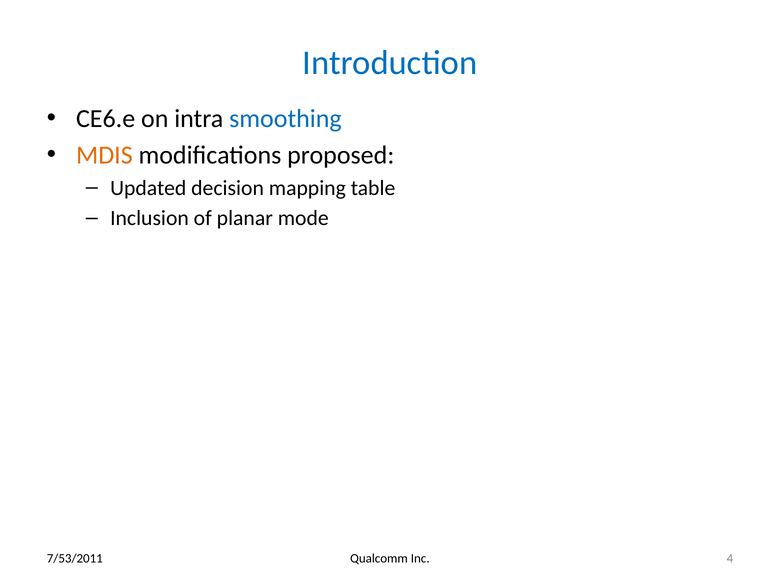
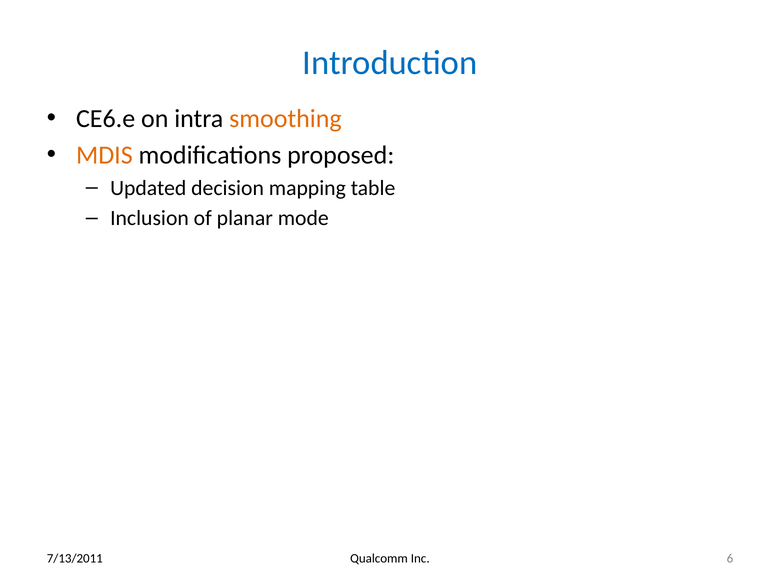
smoothing colour: blue -> orange (285, 119)
4: 4 -> 6 (730, 559)
7/53/2011: 7/53/2011 -> 7/13/2011 (75, 559)
